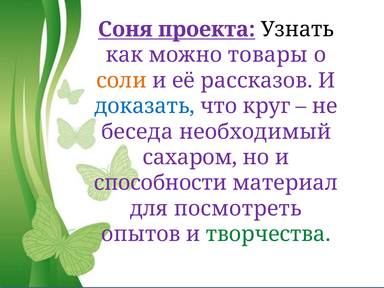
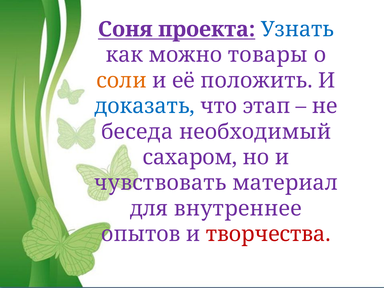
Узнать colour: black -> blue (297, 29)
рассказов: рассказов -> положить (257, 81)
круг: круг -> этап (267, 106)
способности: способности -> чувствовать (160, 183)
посмотреть: посмотреть -> внутреннее (238, 209)
творчества colour: green -> red (268, 234)
